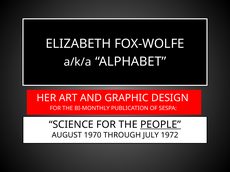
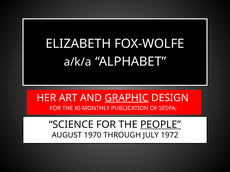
GRAPHIC underline: none -> present (127, 98)
